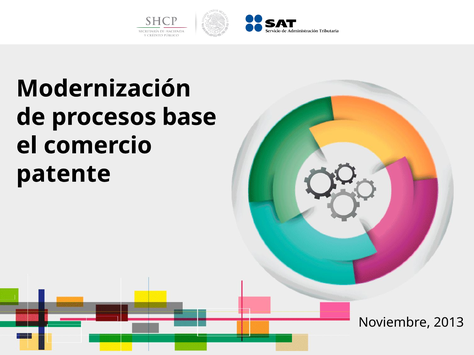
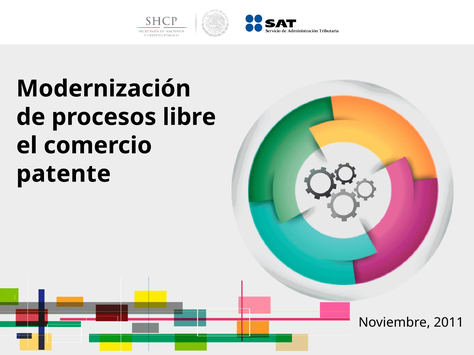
base: base -> libre (189, 117)
2013: 2013 -> 2011 (449, 323)
